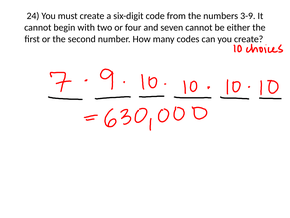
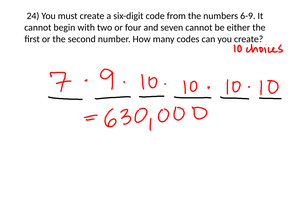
3-9: 3-9 -> 6-9 (248, 16)
